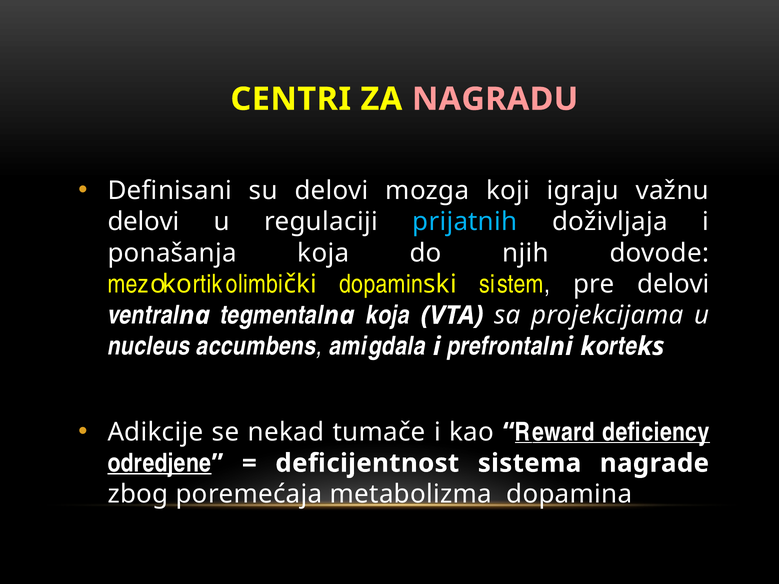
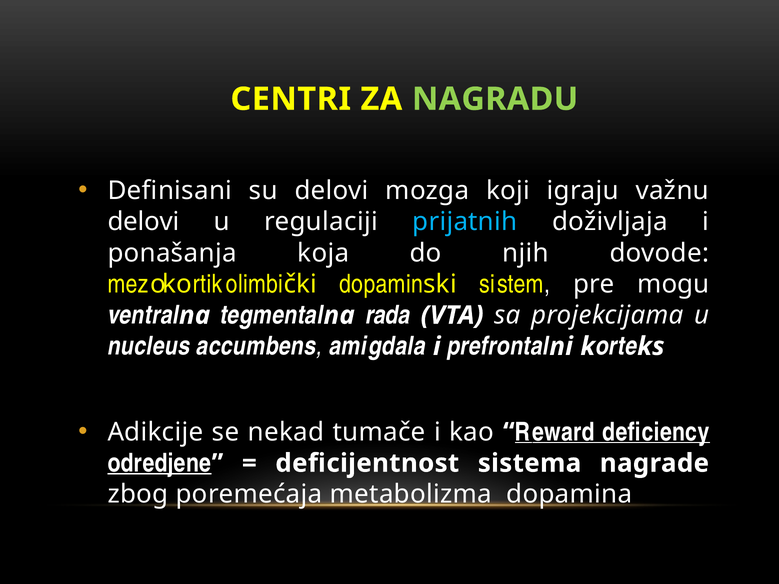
NAGRADU colour: pink -> light green (495, 99)
pre delovi: delovi -> mogu (674, 284)
koja: koja -> rada (388, 315)
